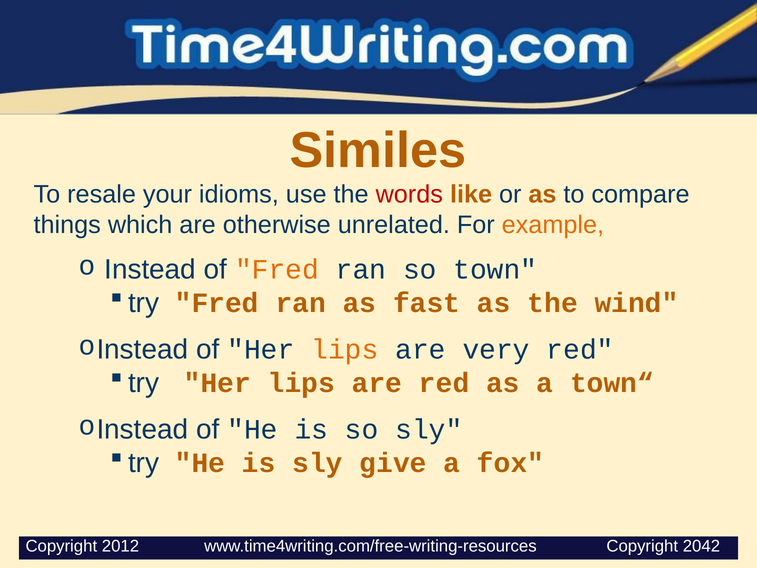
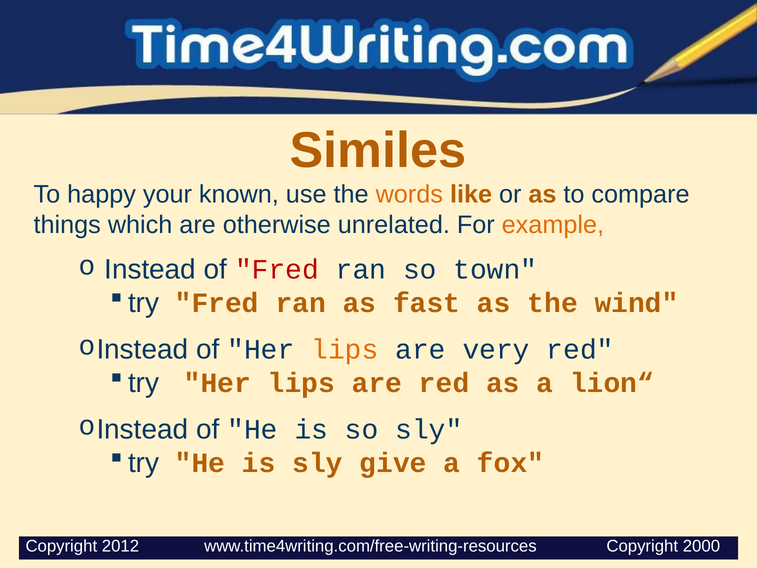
resale: resale -> happy (102, 194)
idioms: idioms -> known (239, 194)
words colour: red -> orange (409, 194)
Fred colour: orange -> red (277, 269)
town“: town“ -> lion“ (612, 383)
2042: 2042 -> 2000 (701, 546)
